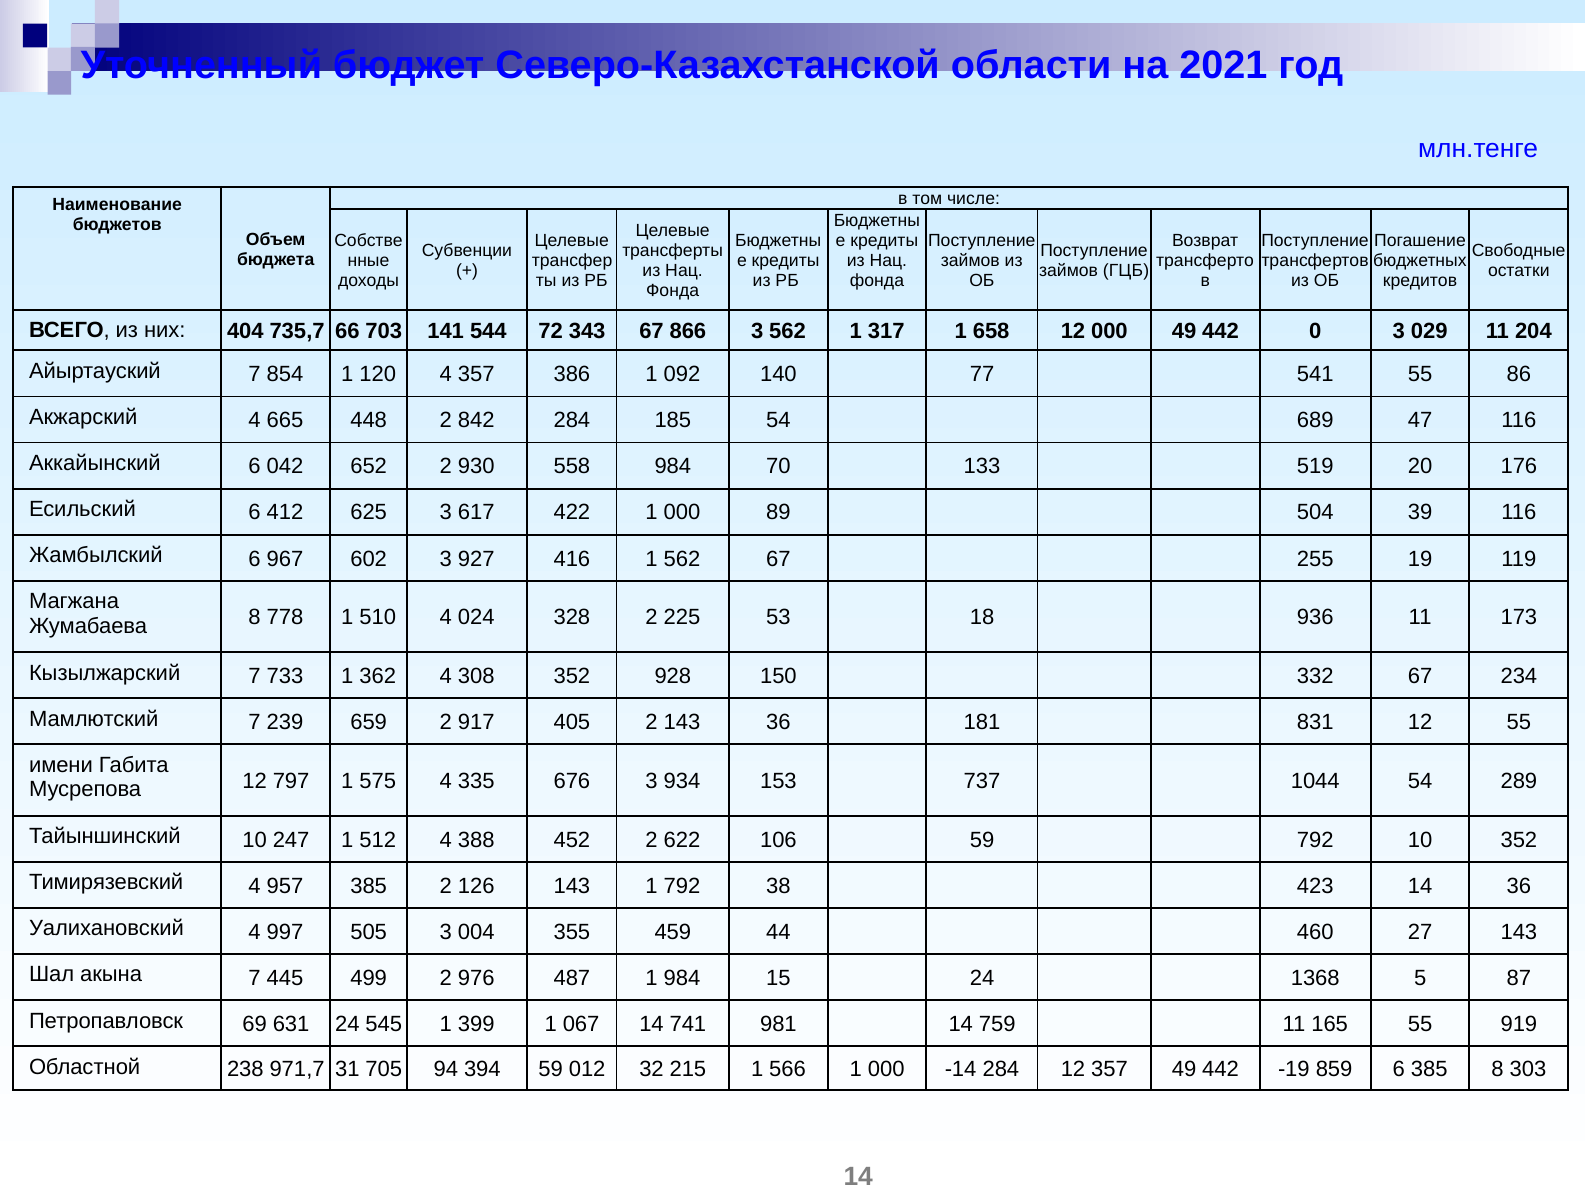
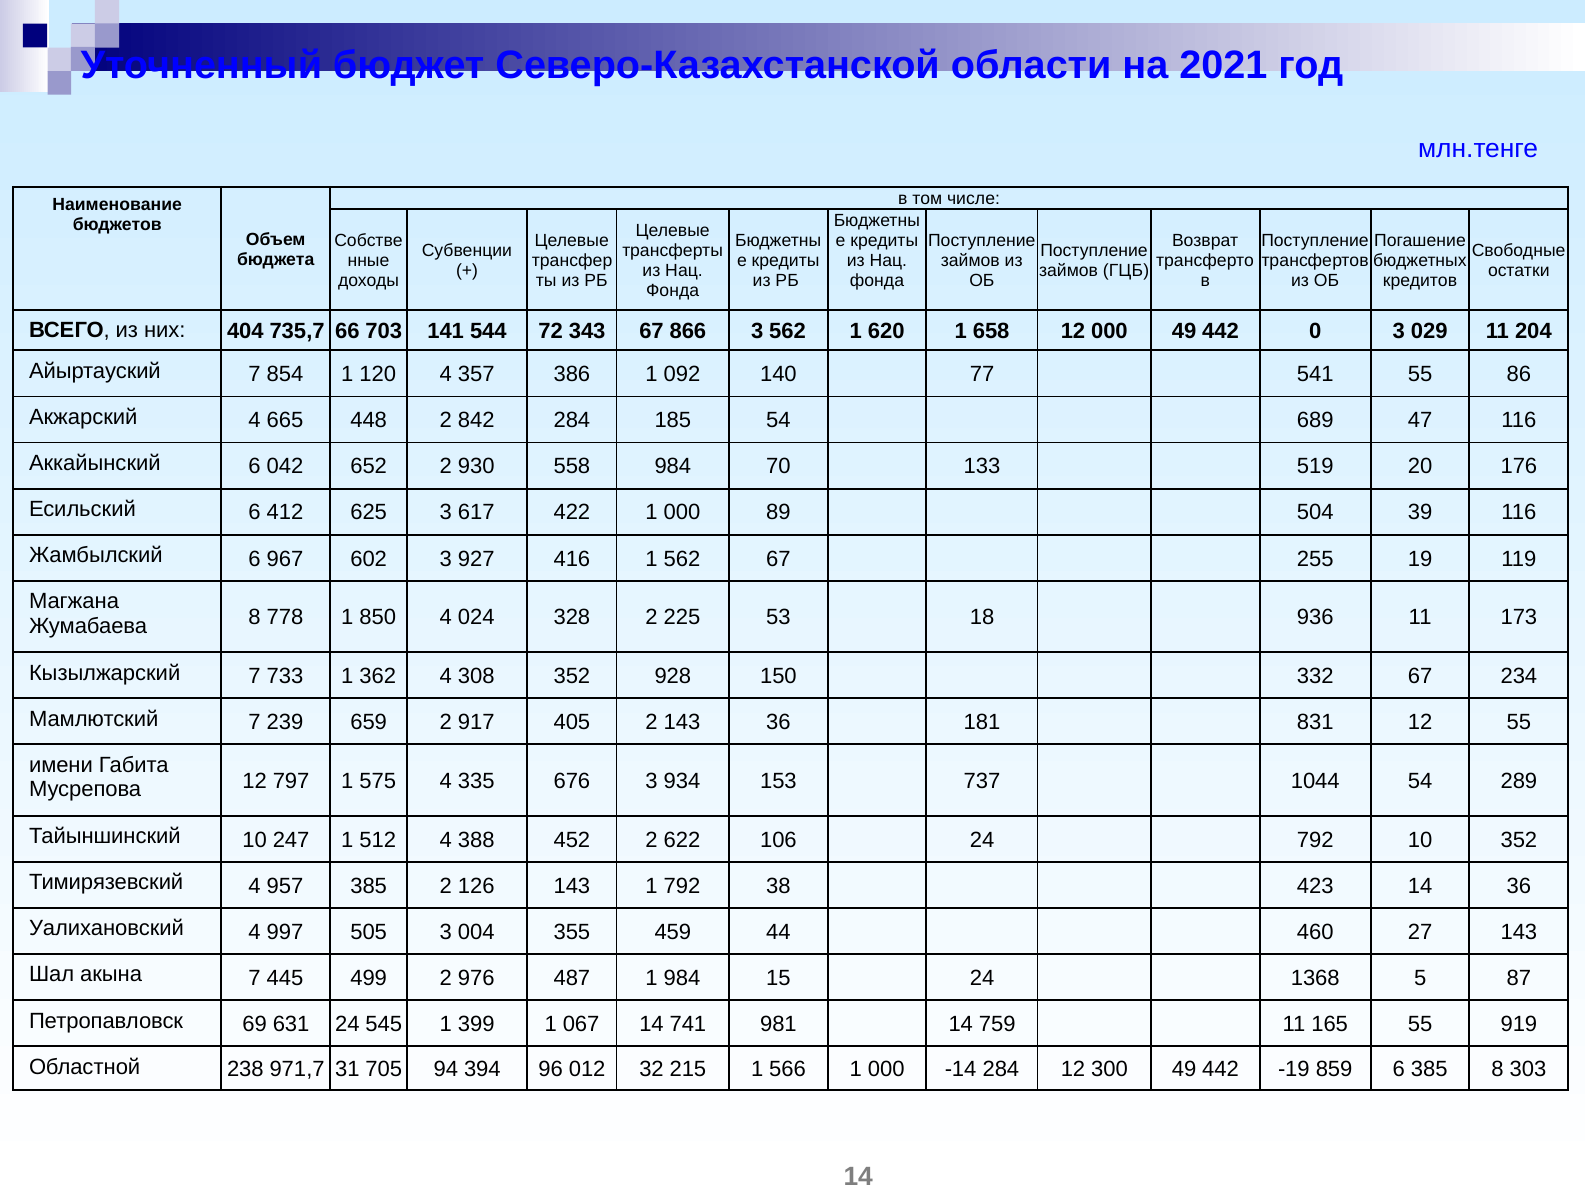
317: 317 -> 620 (886, 331)
510: 510 -> 850 (378, 617)
106 59: 59 -> 24 (982, 840)
394 59: 59 -> 96 (551, 1069)
12 357: 357 -> 300 (1109, 1069)
